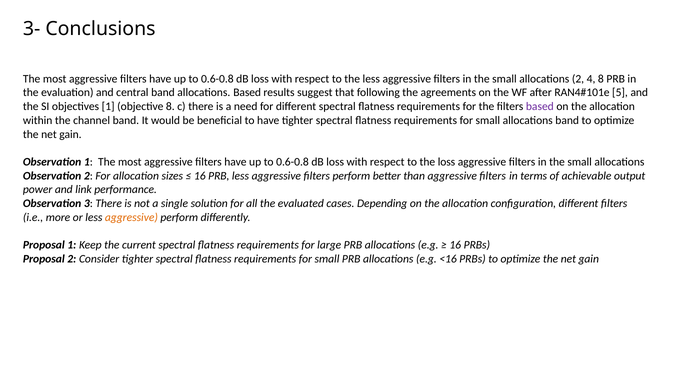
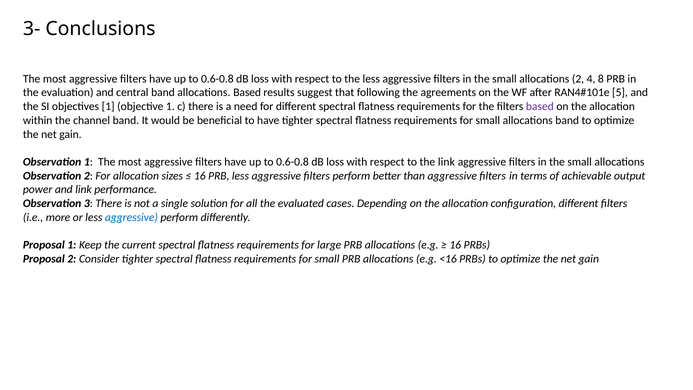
objective 8: 8 -> 1 (170, 106)
the loss: loss -> link (446, 162)
aggressive colour: orange -> blue (131, 217)
